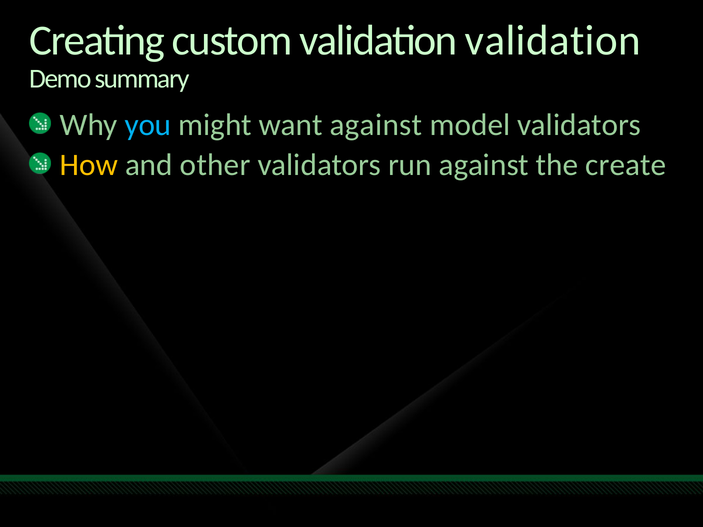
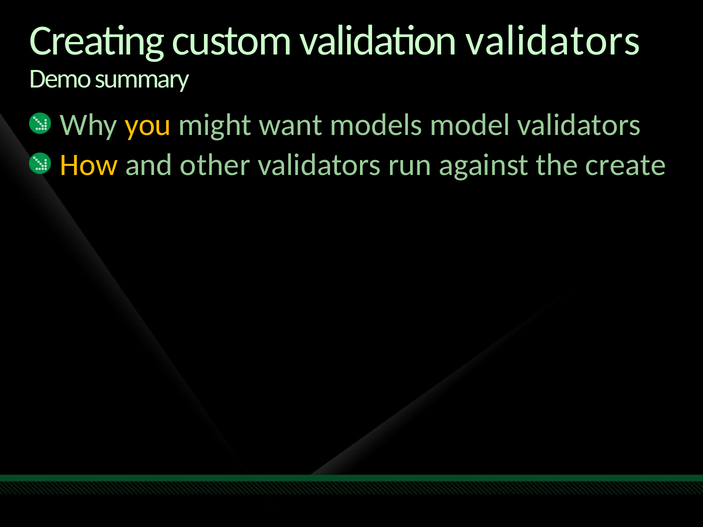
validation validation: validation -> validators (553, 41)
you colour: light blue -> yellow (148, 125)
want against: against -> models (376, 125)
